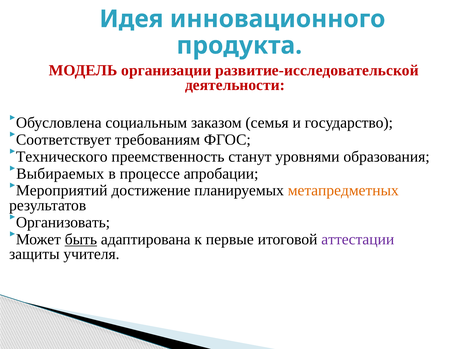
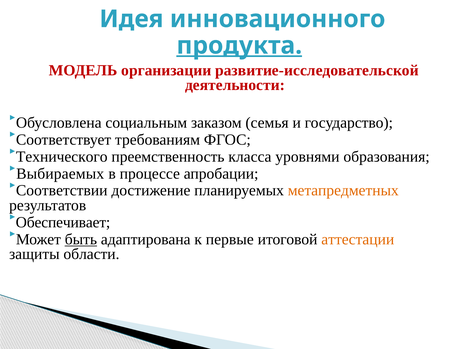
продукта underline: none -> present (239, 46)
станут: станут -> класса (250, 157)
Мероприятий: Мероприятий -> Соответствии (62, 191)
Организовать: Организовать -> Обеспечивает (63, 223)
аттестации colour: purple -> orange (358, 240)
учителя: учителя -> области (91, 255)
